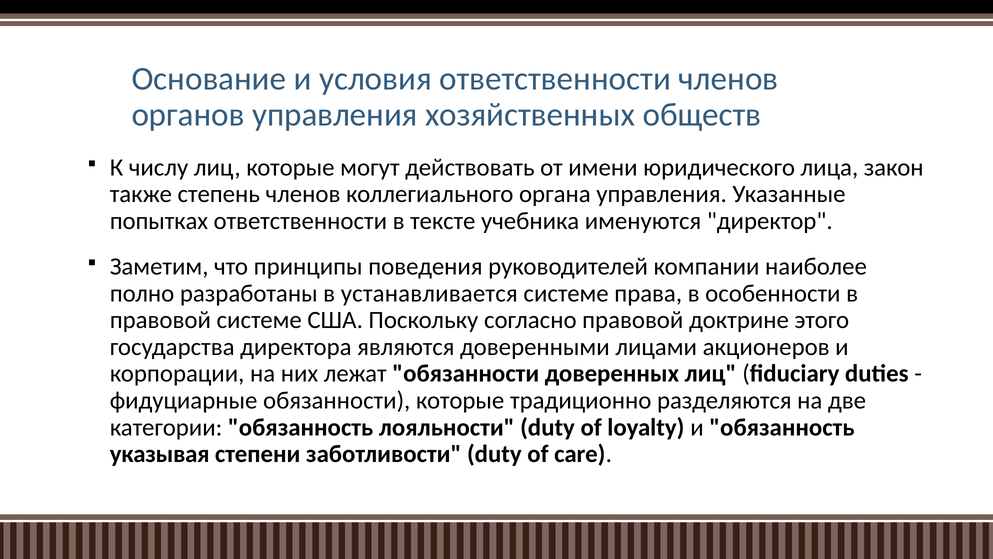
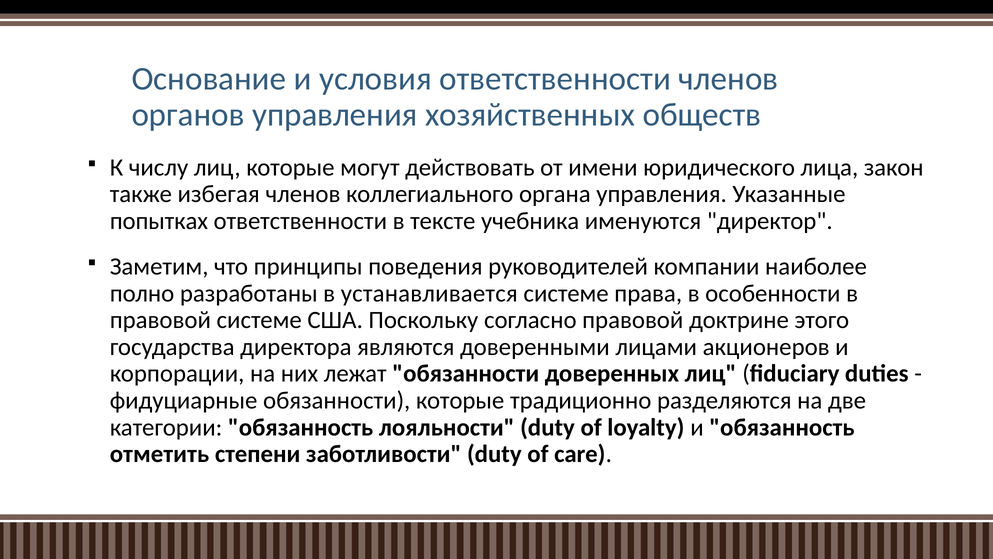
степень: степень -> избегая (219, 194)
указывая: указывая -> отметить (159, 454)
